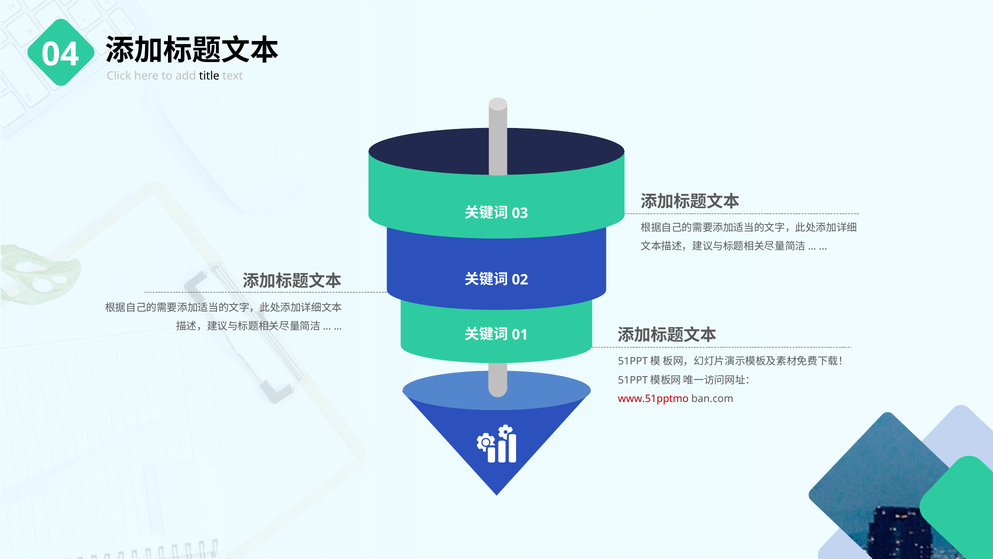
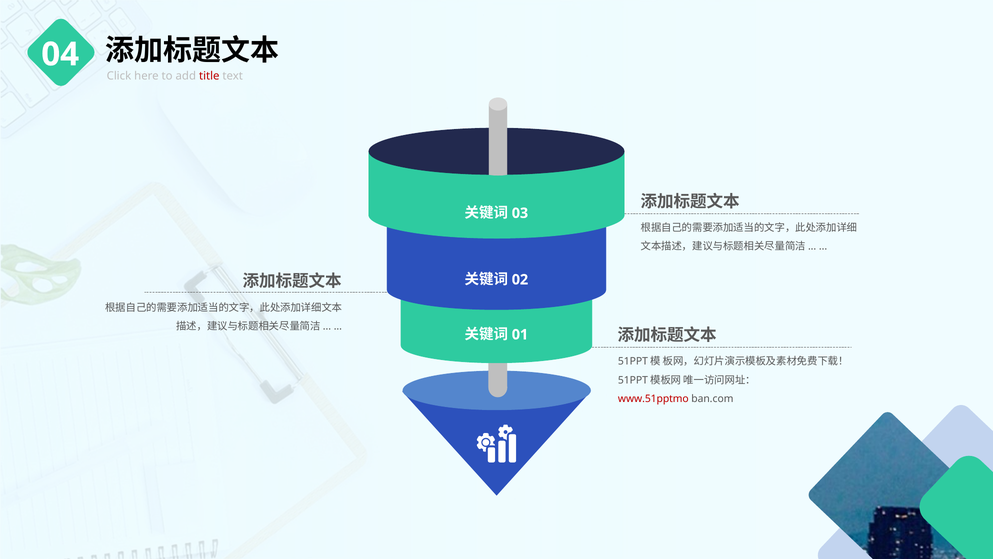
title colour: black -> red (209, 76)
